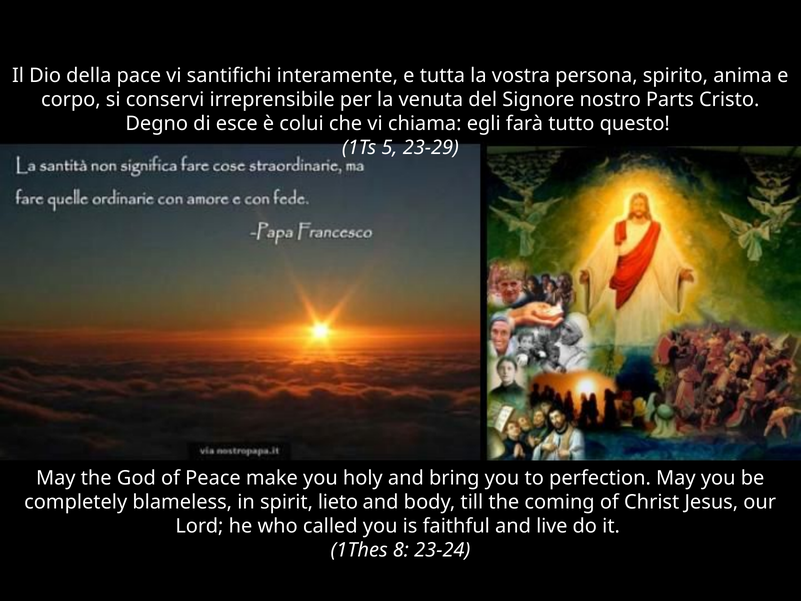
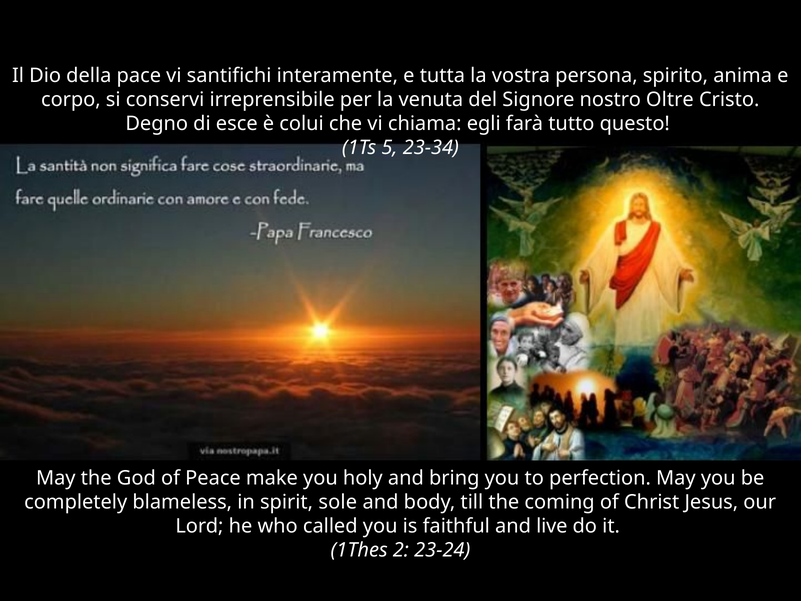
Parts: Parts -> Oltre (670, 100)
23-29: 23-29 -> 23-34 (431, 148)
lieto: lieto -> sole (338, 502)
8: 8 -> 2 (401, 550)
